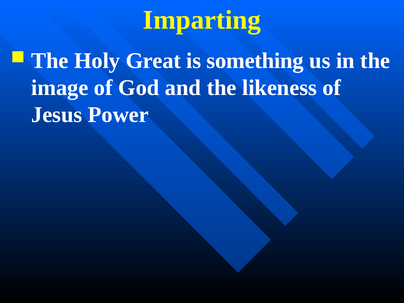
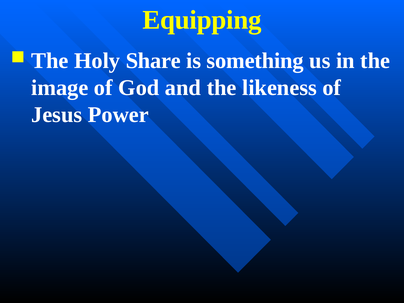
Imparting: Imparting -> Equipping (202, 20)
Great: Great -> Share (153, 61)
